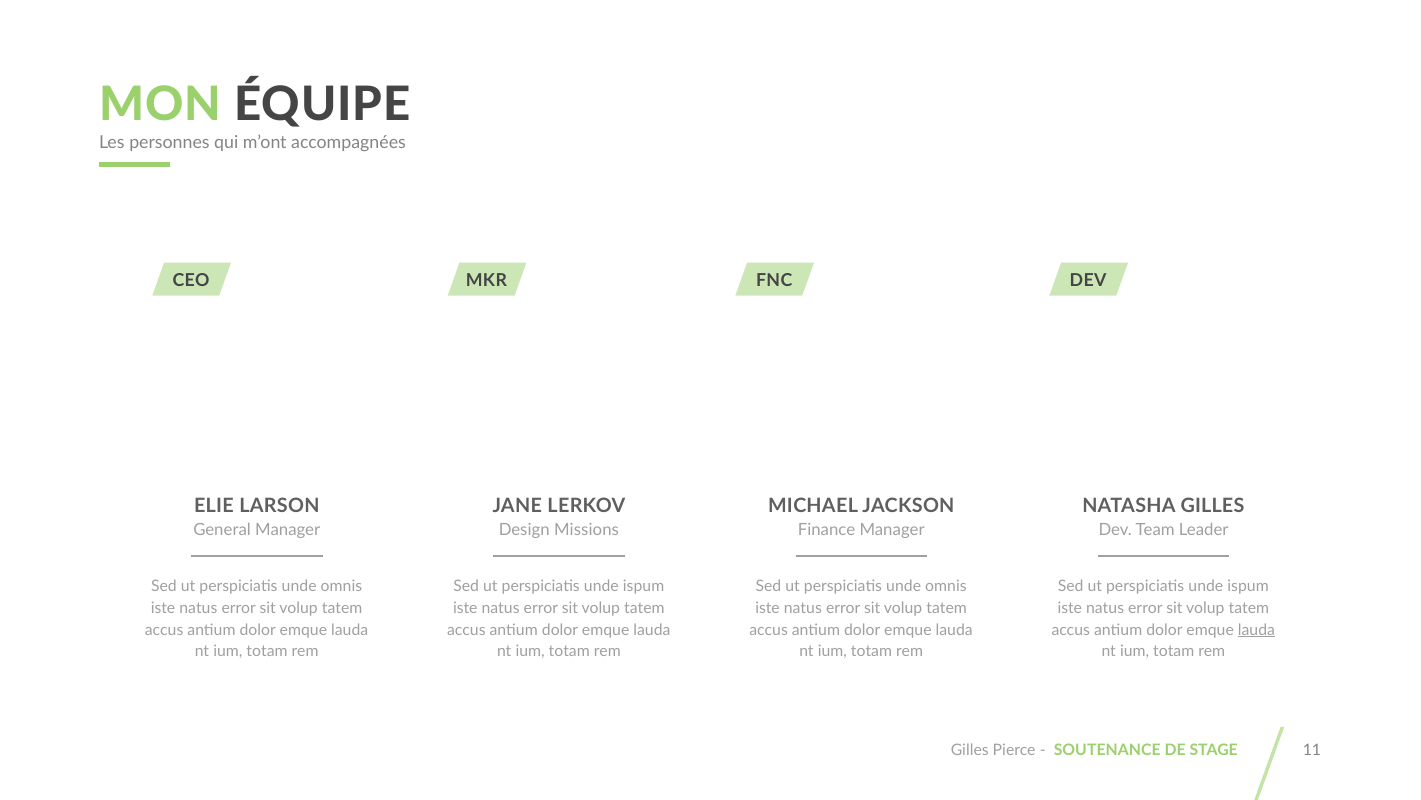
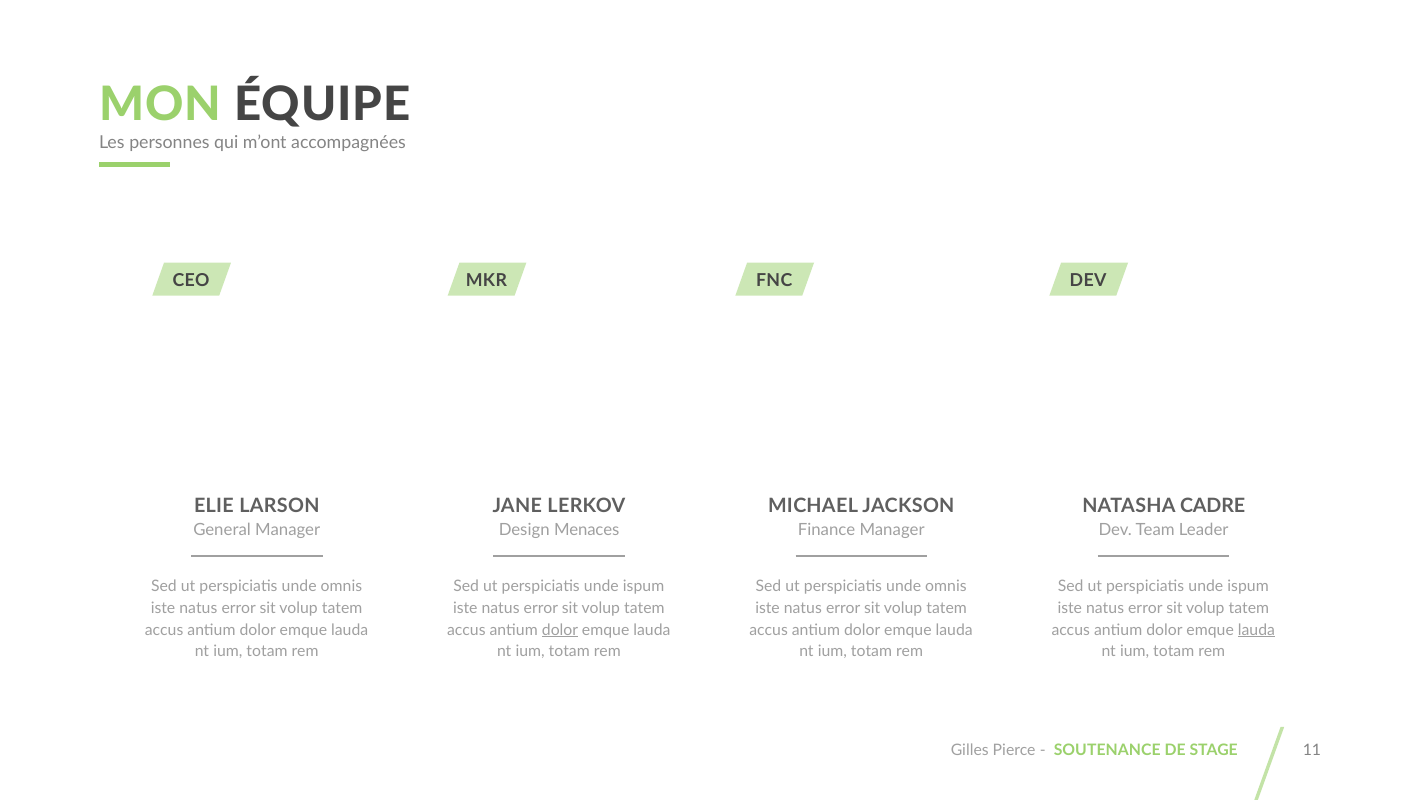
NATASHA GILLES: GILLES -> CADRE (1213, 505)
Missions: Missions -> Menaces (587, 530)
dolor underline: none -> present (560, 629)
